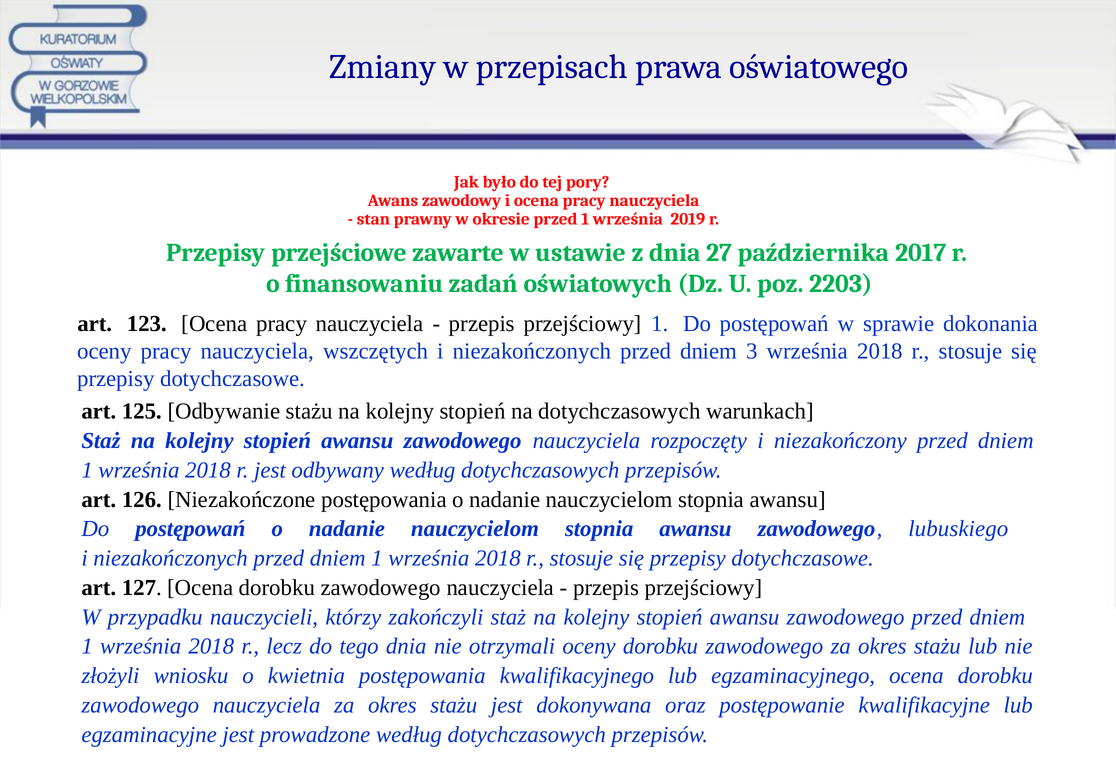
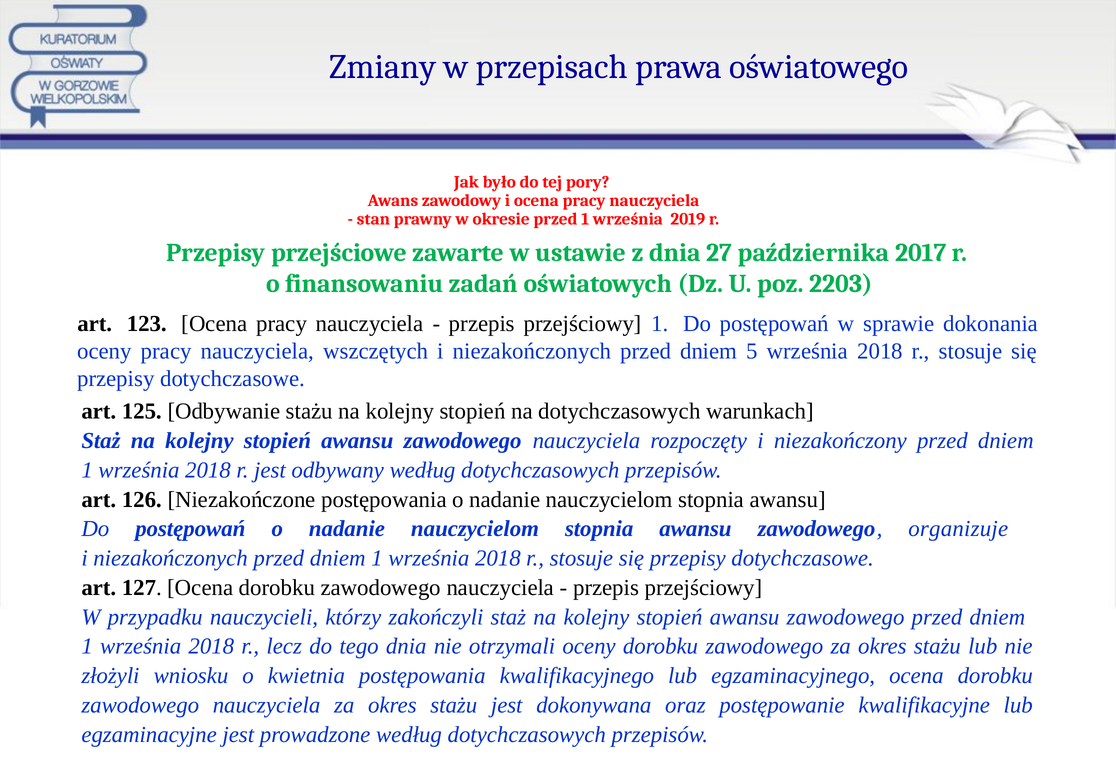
3: 3 -> 5 (752, 351)
lubuskiego: lubuskiego -> organizuje (958, 529)
